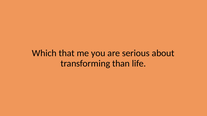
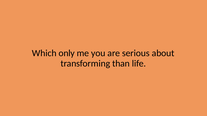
that: that -> only (67, 53)
